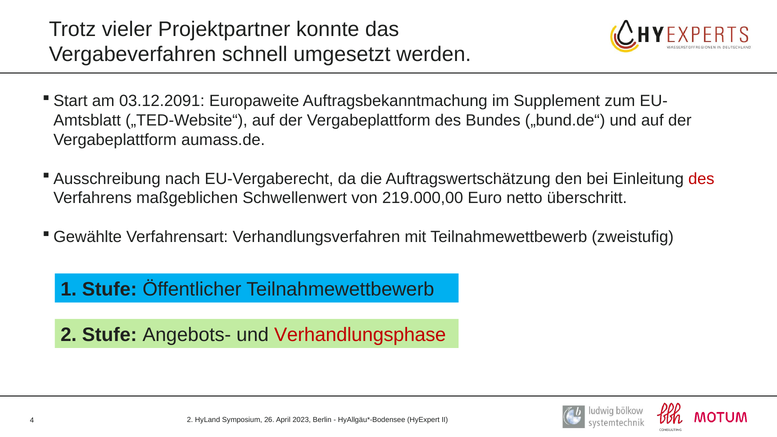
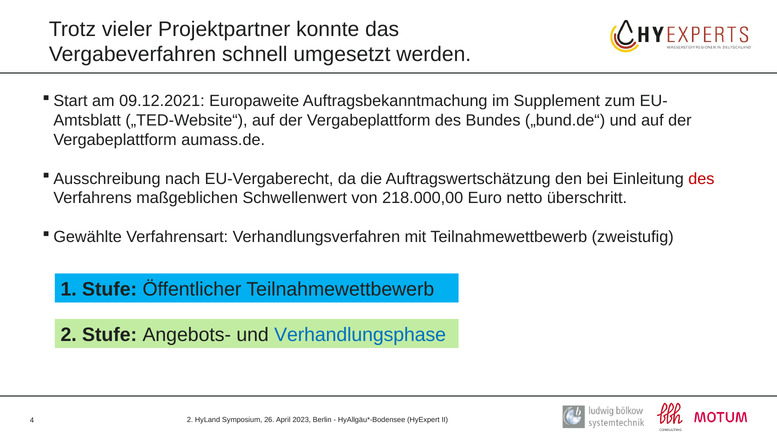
03.12.2091: 03.12.2091 -> 09.12.2021 (162, 101)
219.000,00: 219.000,00 -> 218.000,00 (423, 198)
Verhandlungsphase colour: red -> blue (360, 335)
